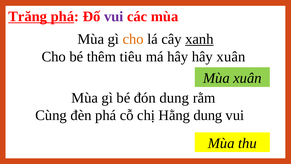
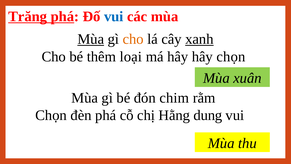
vui colour: purple -> blue (114, 16)
Mùa underline: none -> present (91, 39)
tiêu: tiêu -> loại (131, 56)
hây xuân: xuân -> chọn (231, 56)
đón dung: dung -> chim (174, 98)
Cùng: Cùng -> Chọn (51, 115)
